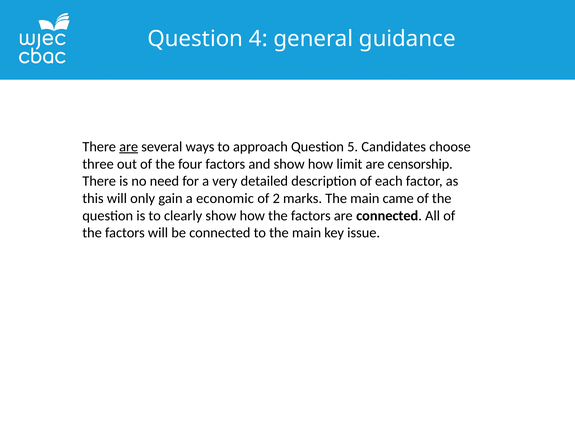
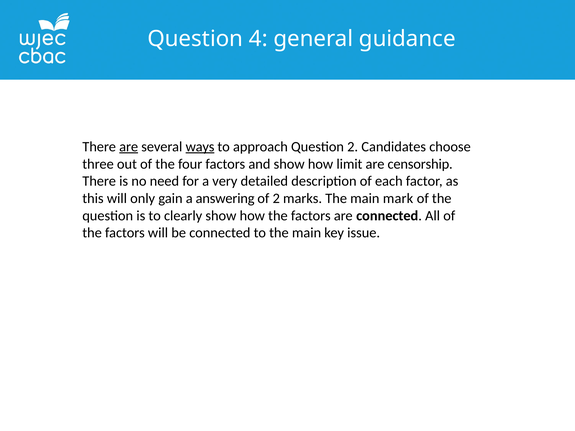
ways underline: none -> present (200, 147)
Question 5: 5 -> 2 (353, 147)
economic: economic -> answering (225, 199)
came: came -> mark (398, 199)
